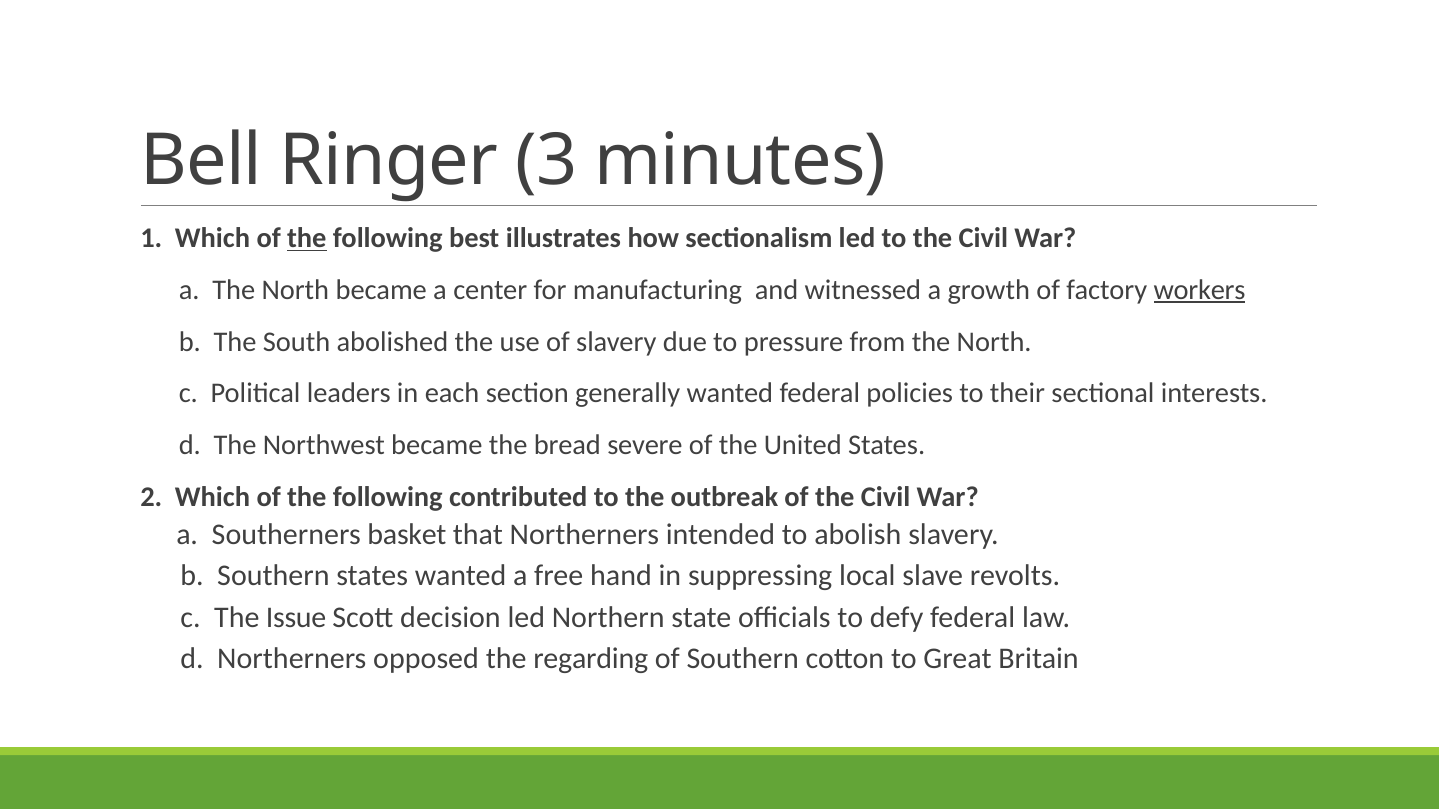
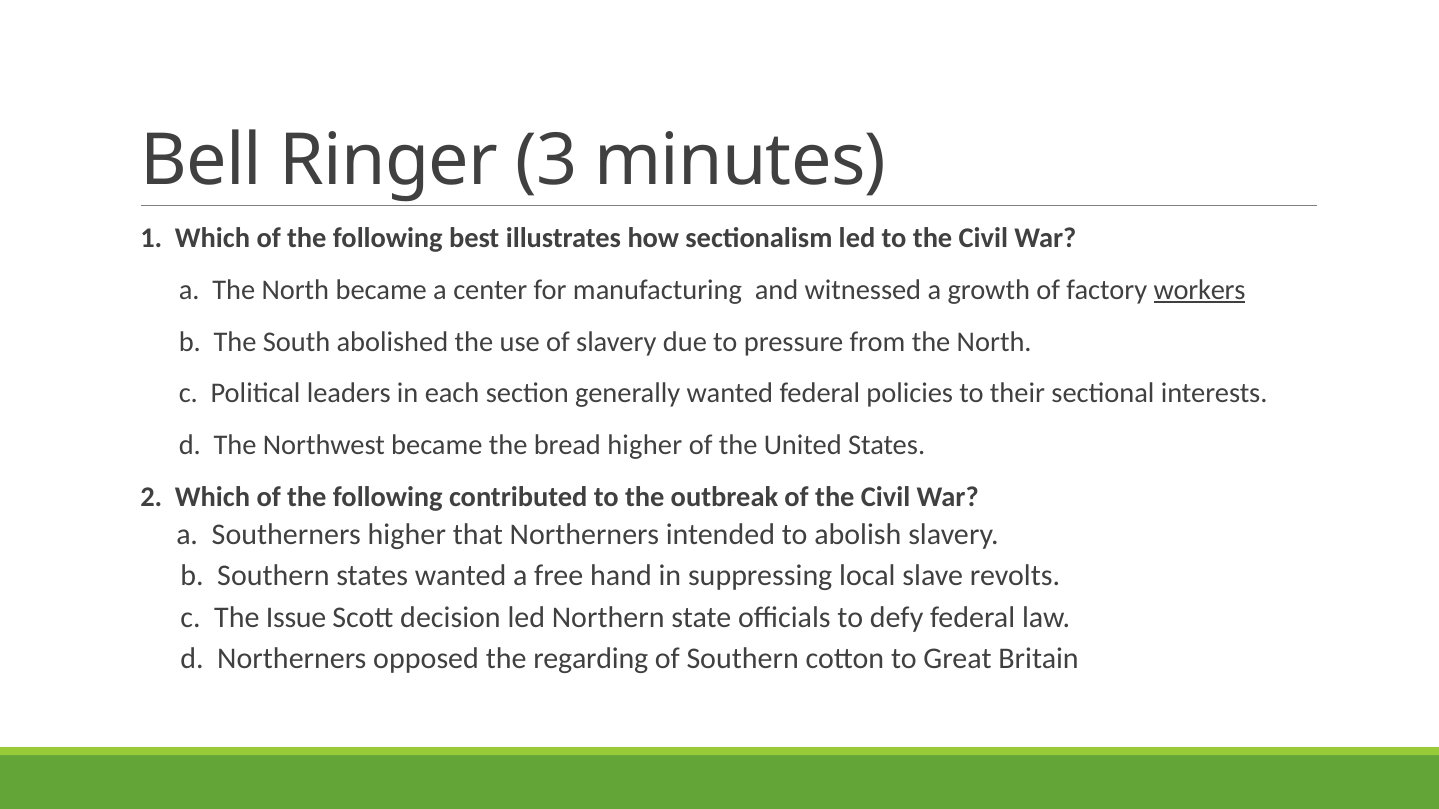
the underline: present -> none (307, 238)
bread severe: severe -> higher (645, 445)
Southerners basket: basket -> higher (407, 535)
